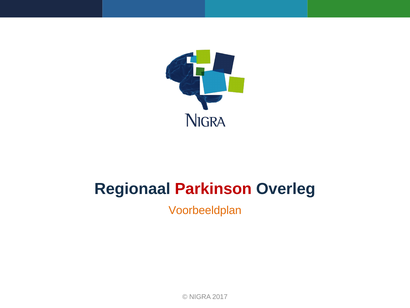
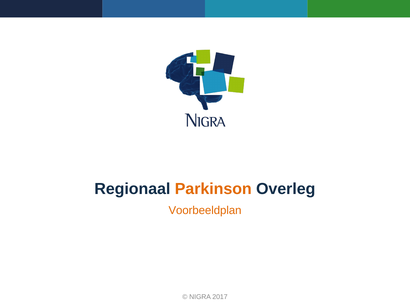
Parkinson colour: red -> orange (213, 189)
